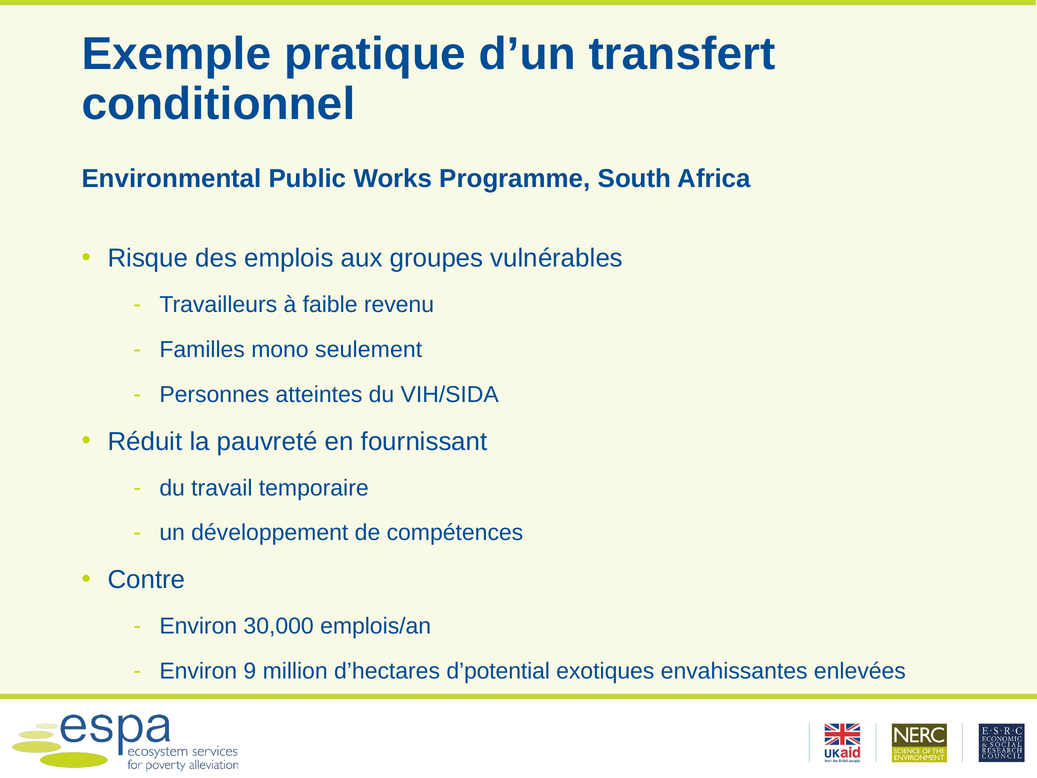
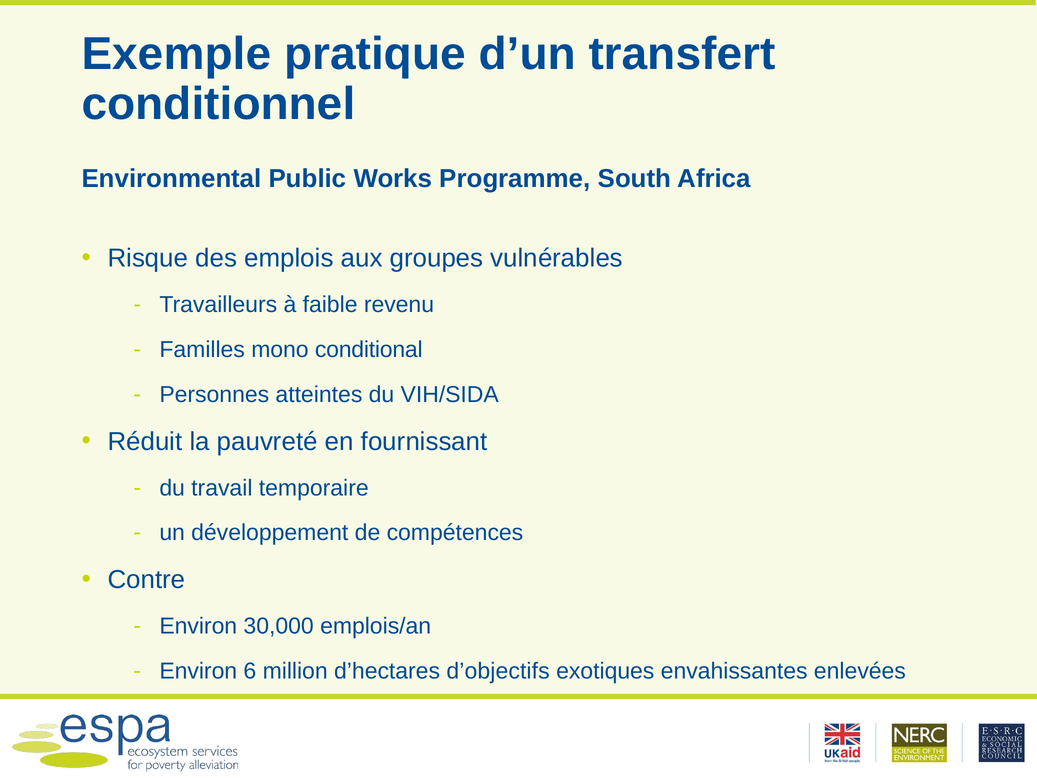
seulement: seulement -> conditional (369, 350)
9: 9 -> 6 (250, 671)
d’potential: d’potential -> d’objectifs (498, 671)
